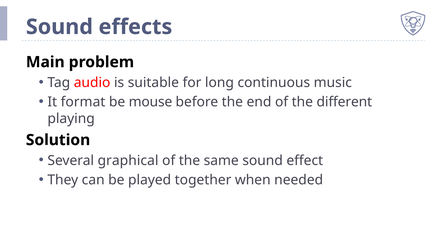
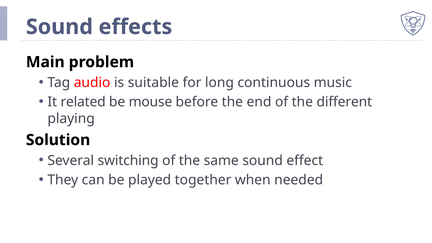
format: format -> related (83, 102)
graphical: graphical -> switching (128, 161)
